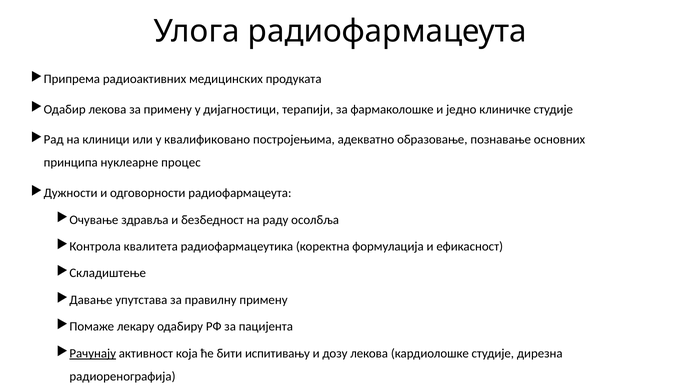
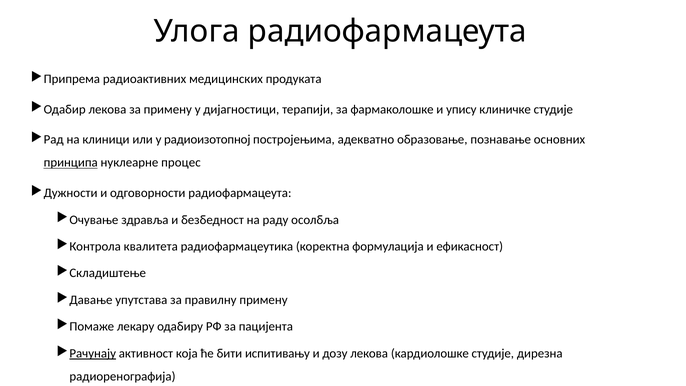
једно: једно -> упису (461, 109)
квалификовано: квалификовано -> радиоизотопној (207, 140)
принципа underline: none -> present (71, 163)
